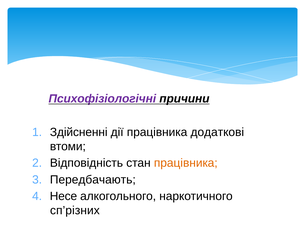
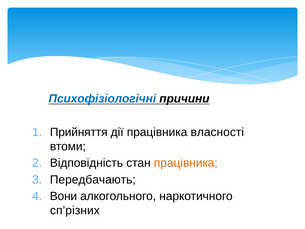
Психофізіологічні colour: purple -> blue (102, 99)
Здійсненні: Здійсненні -> Прийняття (79, 132)
додаткові: додаткові -> власності (217, 132)
Несе: Несе -> Вони (63, 196)
